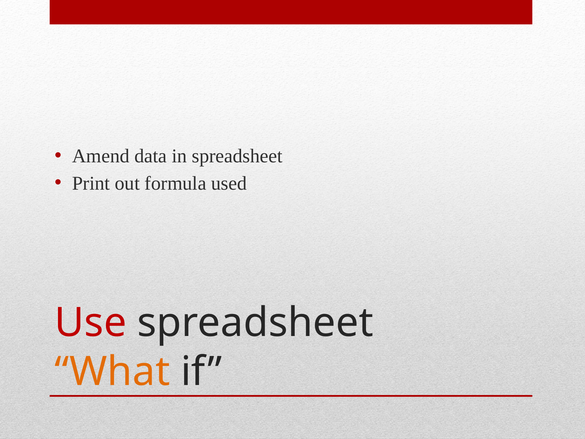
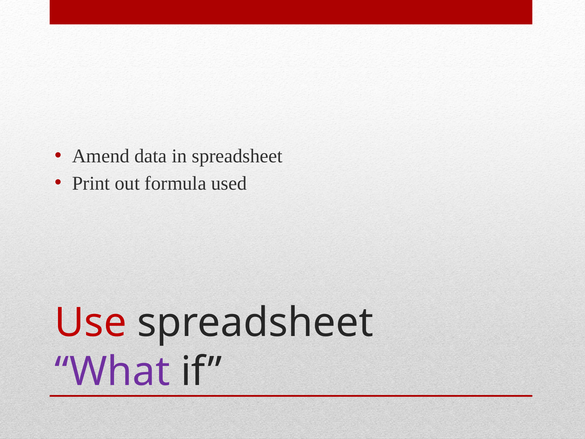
What colour: orange -> purple (112, 371)
